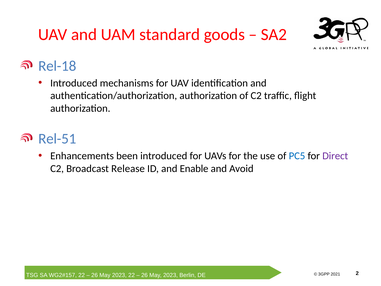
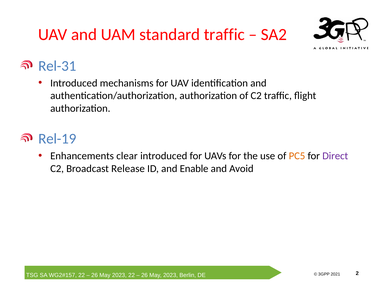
standard goods: goods -> traffic (224, 35)
Rel-18: Rel-18 -> Rel-31 (57, 66)
Rel-51: Rel-51 -> Rel-19 (57, 139)
been: been -> clear (127, 156)
PC5 colour: blue -> orange (297, 156)
